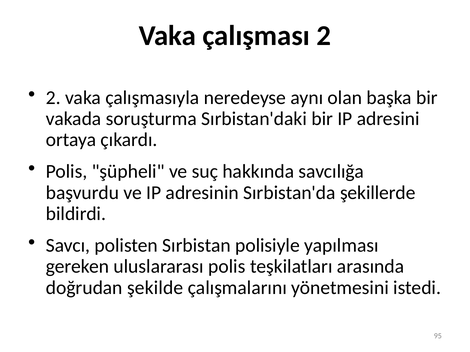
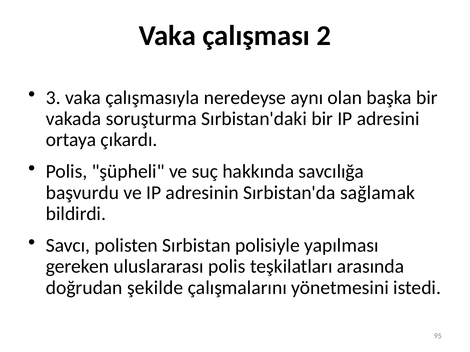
2: 2 -> 3 (53, 98)
şekillerde: şekillerde -> sağlamak (378, 193)
